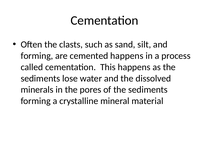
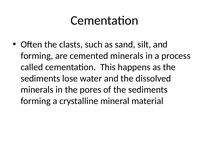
cemented happens: happens -> minerals (127, 56)
